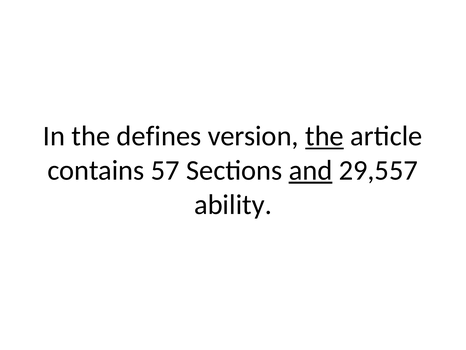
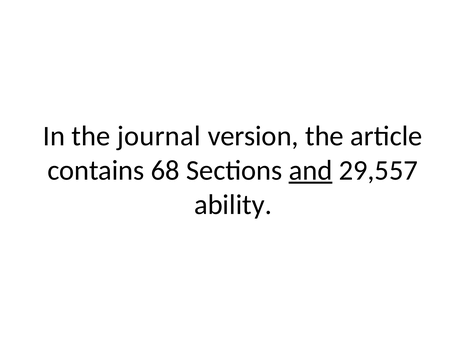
defines: defines -> journal (159, 136)
the underline: present -> none (324, 136)
57: 57 -> 68 (165, 170)
